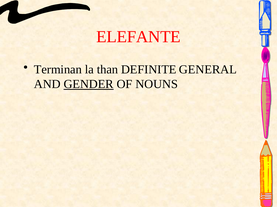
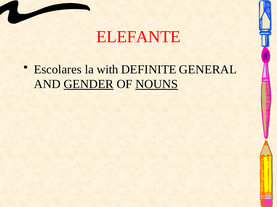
Terminan: Terminan -> Escolares (58, 70)
than: than -> with (107, 70)
NOUNS underline: none -> present (157, 84)
